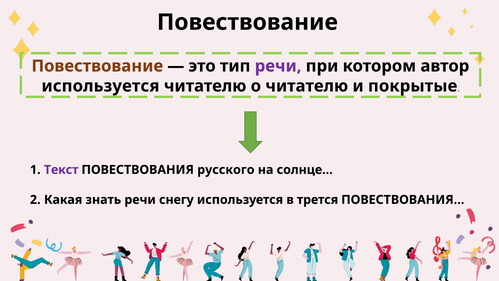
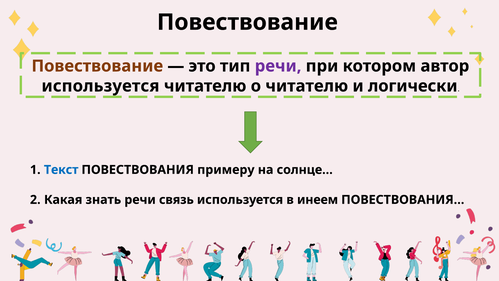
покрытые: покрытые -> логически (413, 86)
Текст colour: purple -> blue (61, 170)
русского: русского -> примеру (226, 170)
снегу: снегу -> связь (176, 200)
трется: трется -> инеем (318, 200)
